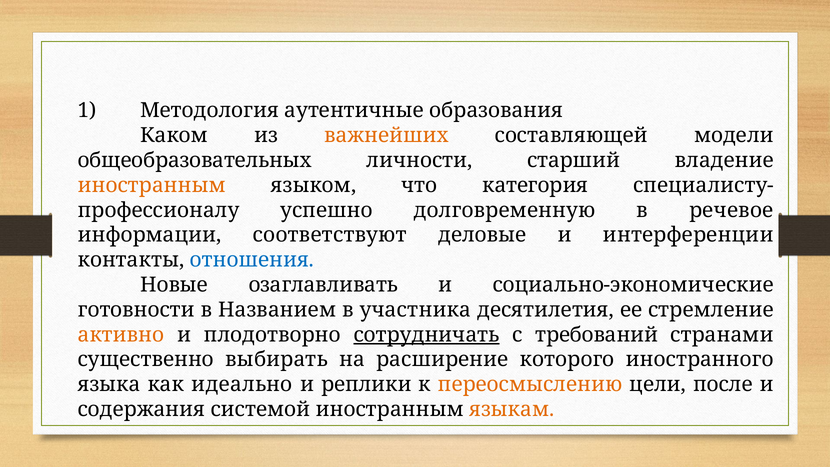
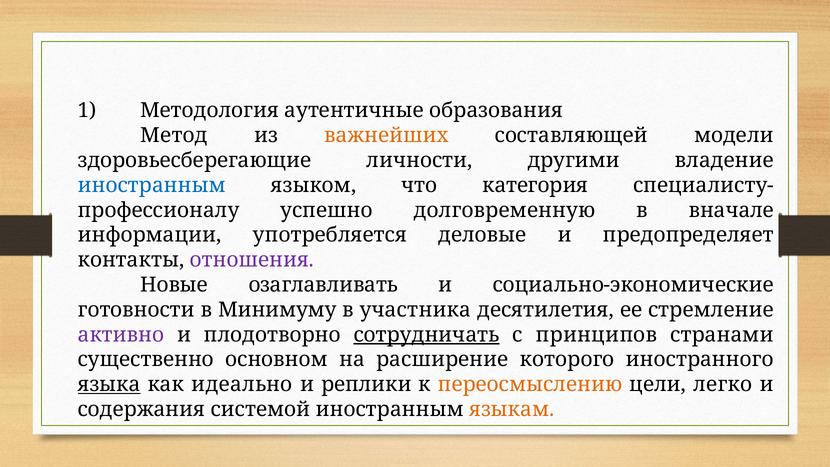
Каком: Каком -> Метод (174, 135)
общеобразовательных: общеобразовательных -> здоровьесберегающие (195, 160)
старший: старший -> другими (574, 160)
иностранным colour: orange -> blue (152, 185)
речевое: речевое -> вначале (731, 210)
соответствуют: соответствуют -> употребляется (330, 235)
интерференции: интерференции -> предопределяет (688, 235)
отношения colour: blue -> purple (252, 260)
Названием: Названием -> Минимуму (277, 310)
активно colour: orange -> purple (121, 335)
требований: требований -> принципов (596, 335)
выбирать: выбирать -> основном (277, 360)
языка underline: none -> present (109, 384)
после: после -> легко (723, 384)
